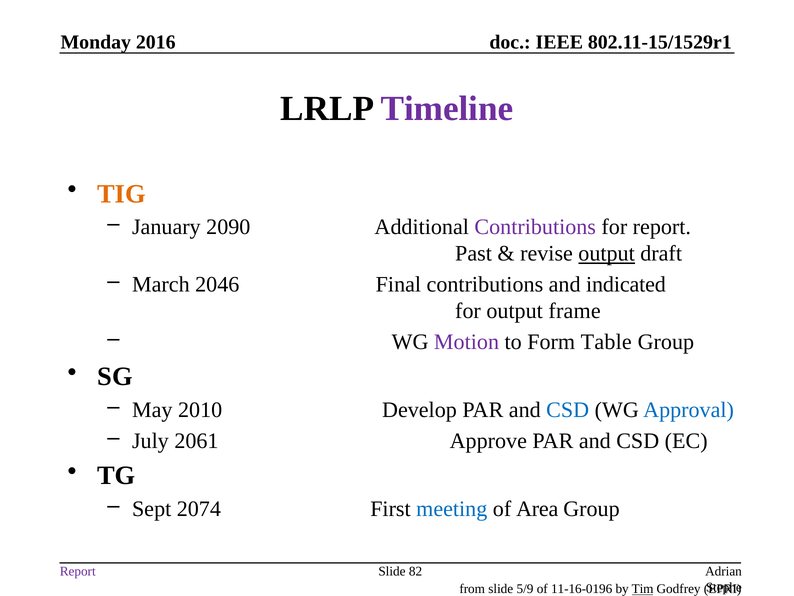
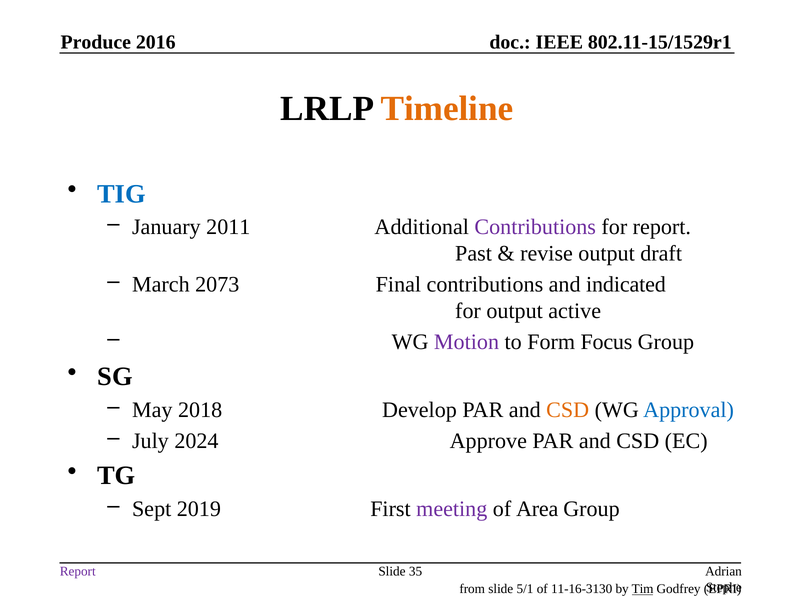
Monday: Monday -> Produce (96, 42)
Timeline colour: purple -> orange (447, 108)
TIG colour: orange -> blue (122, 194)
2090: 2090 -> 2011 (228, 227)
output underline: present -> none (607, 253)
2046: 2046 -> 2073 (217, 284)
frame: frame -> active (575, 311)
Table: Table -> Focus (606, 342)
2010: 2010 -> 2018 (200, 410)
CSD colour: blue -> orange (568, 410)
2061: 2061 -> 2024 (196, 441)
2074: 2074 -> 2019 (199, 508)
meeting colour: blue -> purple (452, 508)
82: 82 -> 35 (416, 571)
5/9: 5/9 -> 5/1 (525, 588)
11-16-0196: 11-16-0196 -> 11-16-3130 (582, 588)
